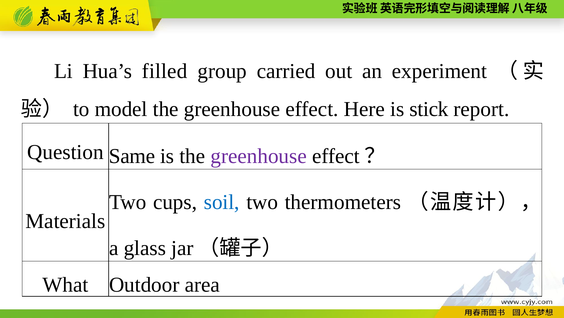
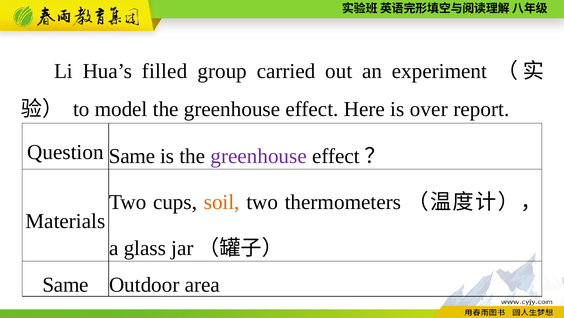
stick: stick -> over (429, 109)
soil colour: blue -> orange (222, 202)
What: What -> Same (66, 284)
